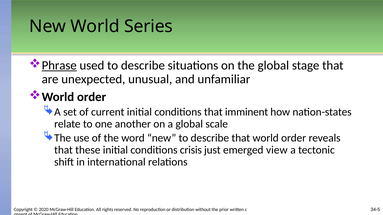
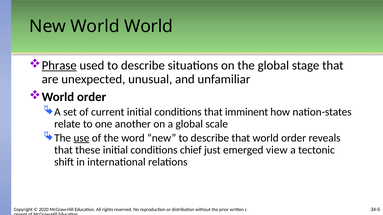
World Series: Series -> World (149, 26)
use underline: none -> present (81, 138)
crisis: crisis -> chief (191, 150)
